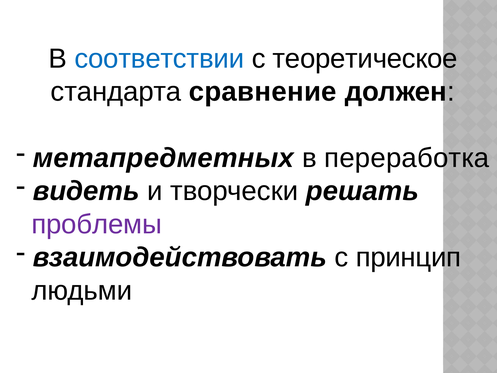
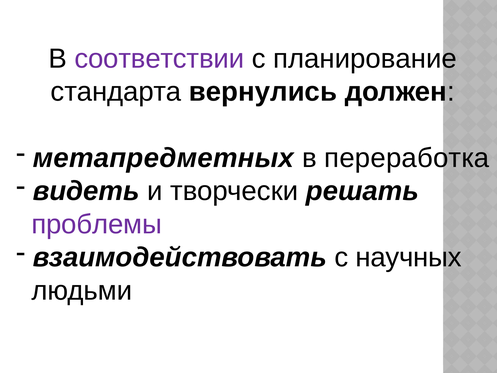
соответствии colour: blue -> purple (159, 59)
теоретическое: теоретическое -> планирование (365, 59)
сравнение: сравнение -> вернулись (263, 92)
принцип: принцип -> научных (409, 257)
